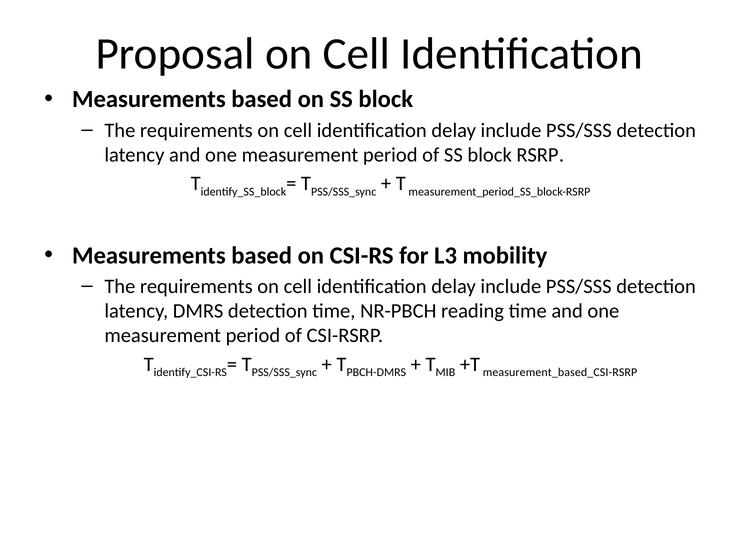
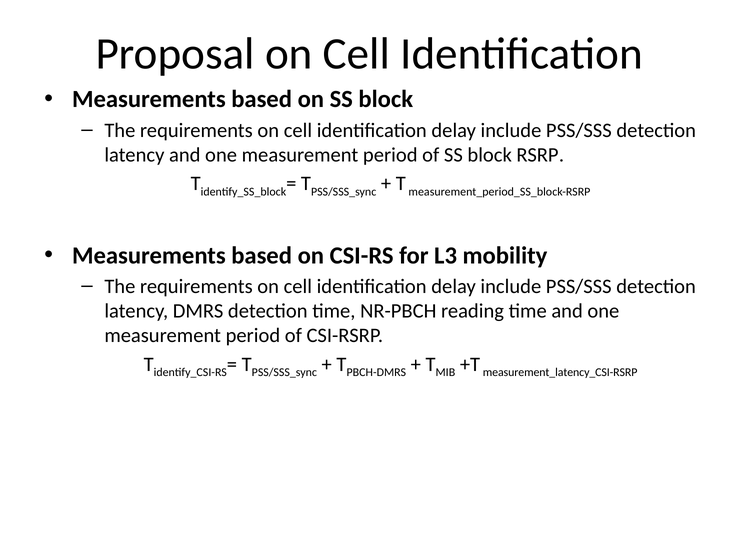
measurement_based_CSI-RSRP: measurement_based_CSI-RSRP -> measurement_latency_CSI-RSRP (560, 372)
